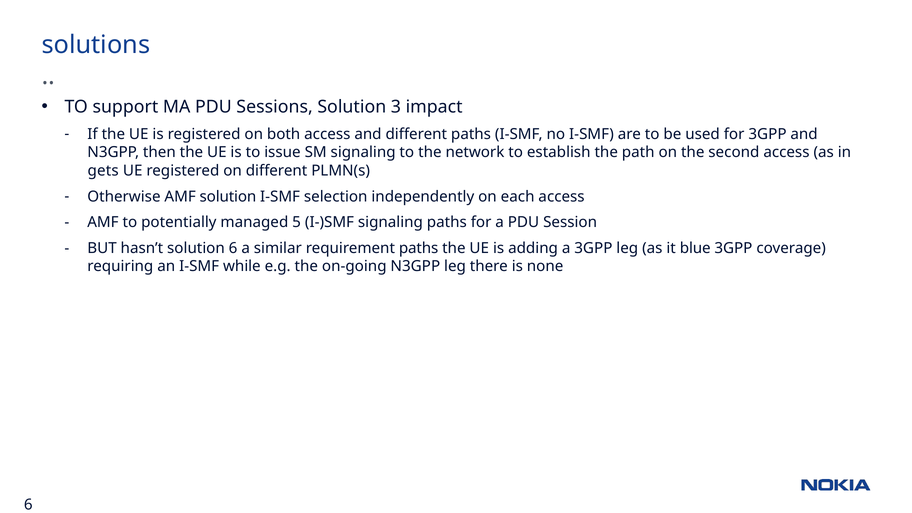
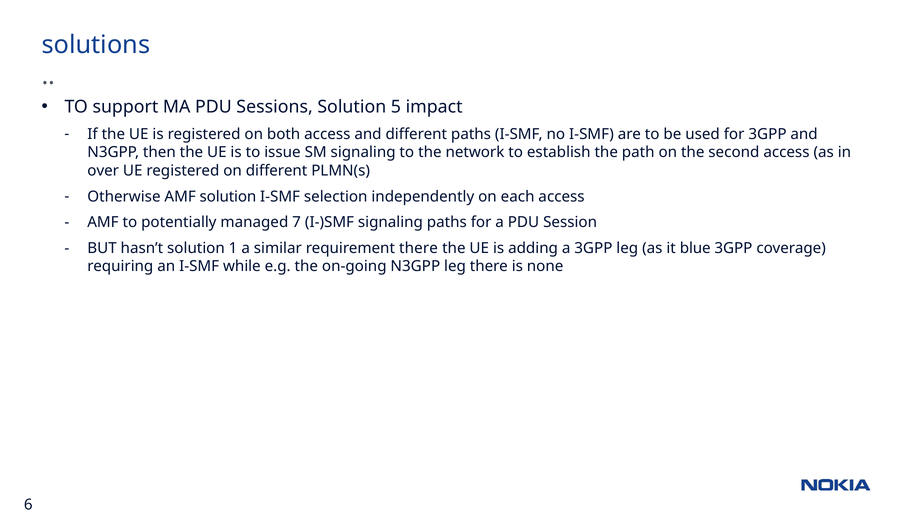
3: 3 -> 5 (396, 107)
gets: gets -> over (103, 171)
5: 5 -> 7 (297, 222)
solution 6: 6 -> 1 (233, 248)
requirement paths: paths -> there (418, 248)
